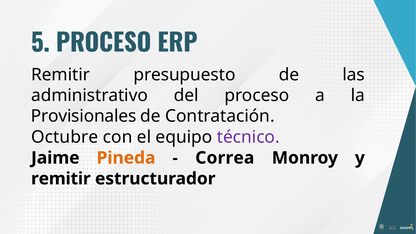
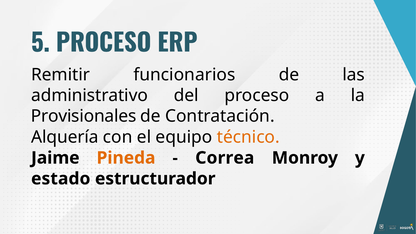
presupuesto: presupuesto -> funcionarios (184, 75)
Octubre: Octubre -> Alquería (65, 137)
técnico colour: purple -> orange (248, 137)
remitir: remitir -> estado (61, 179)
